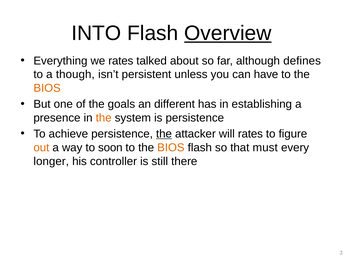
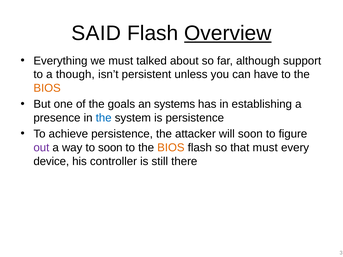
INTO: INTO -> SAID (96, 33)
we rates: rates -> must (121, 61)
defines: defines -> support (302, 61)
different: different -> systems (175, 104)
the colour: orange -> blue (104, 118)
the underline: present -> none (164, 134)
will rates: rates -> soon (250, 134)
out colour: orange -> purple (41, 148)
longer: longer -> device (51, 161)
